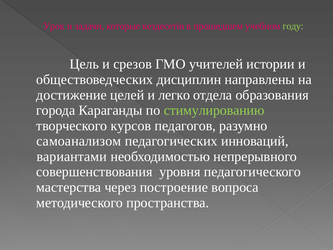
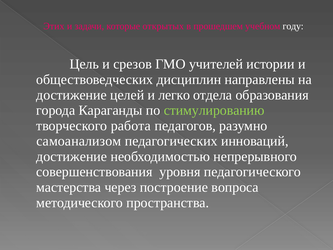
Урок: Урок -> Этих (54, 26)
кездесетін: кездесетін -> открытых (163, 26)
году colour: light green -> white (293, 26)
курсов: курсов -> работа (131, 126)
вариантами: вариантами -> достижение (72, 156)
